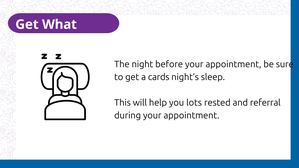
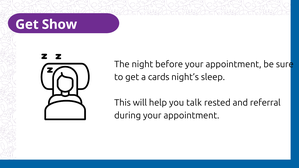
What: What -> Show (59, 24)
lots: lots -> talk (194, 103)
